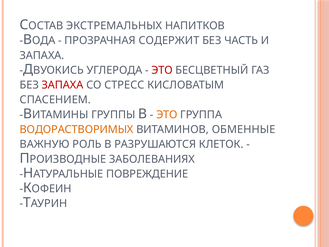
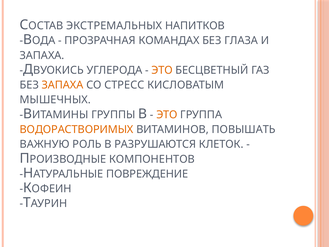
СОДЕРЖИТ: СОДЕРЖИТ -> КОМАНДАХ (169, 41)
ЧАСТЬ: ЧАСТЬ -> ГЛАЗА (241, 41)
ЭТО colour: red -> orange (162, 70)
ЗАПАХА colour: red -> orange (63, 85)
СПАСЕНИЕМ: СПАСЕНИЕМ -> МЫШЕЧНЫХ (55, 100)
ОБМЕННЫЕ: ОБМЕННЫЕ -> ПОВЫШАТЬ (244, 129)
ЗАБОЛЕВАНИЯХ: ЗАБОЛЕВАНИЯХ -> КОМПОНЕНТОВ (152, 159)
